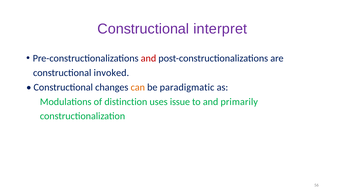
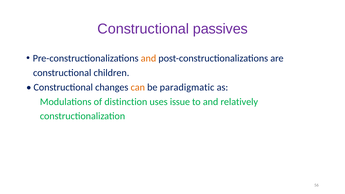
interpret: interpret -> passives (220, 29)
and colour: red -> orange (148, 58)
invoked: invoked -> children (111, 73)
primarily: primarily -> relatively (239, 102)
